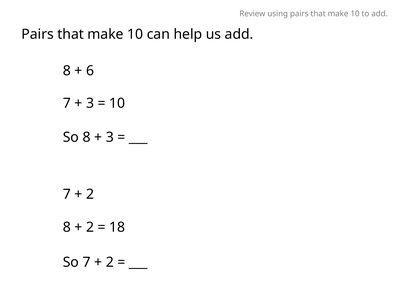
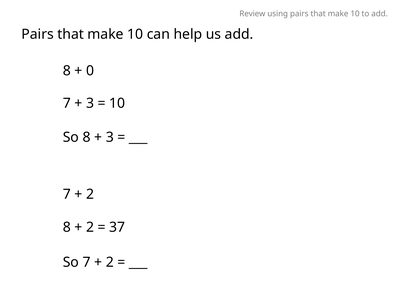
6: 6 -> 0 (90, 70)
18: 18 -> 37 (117, 227)
